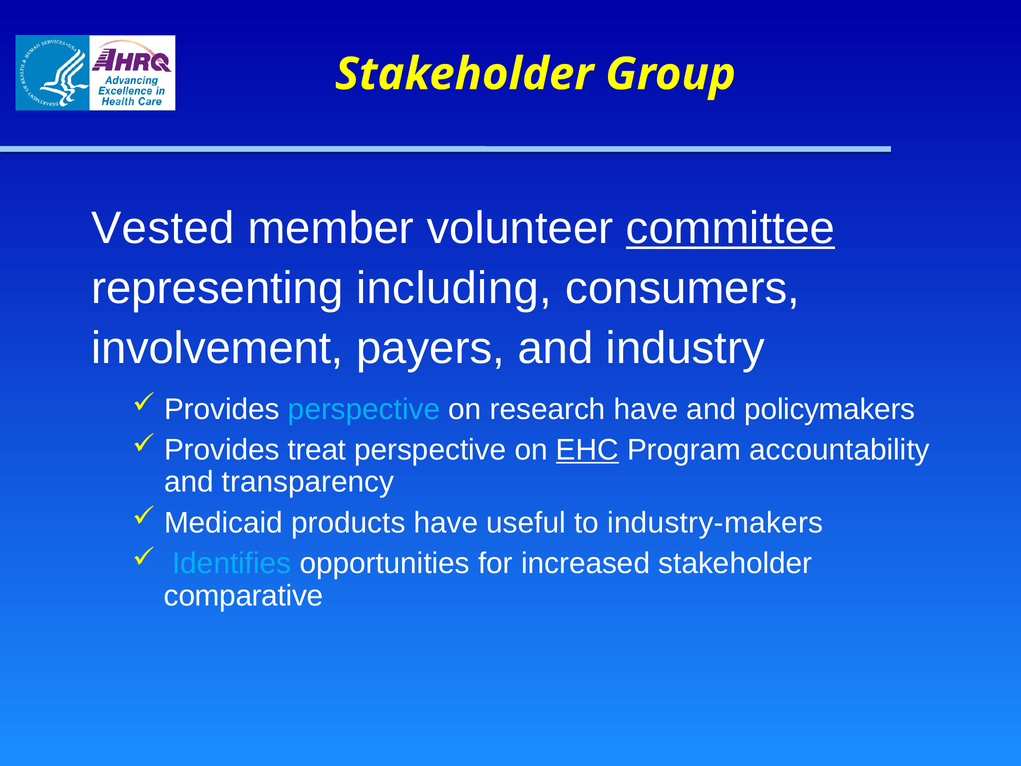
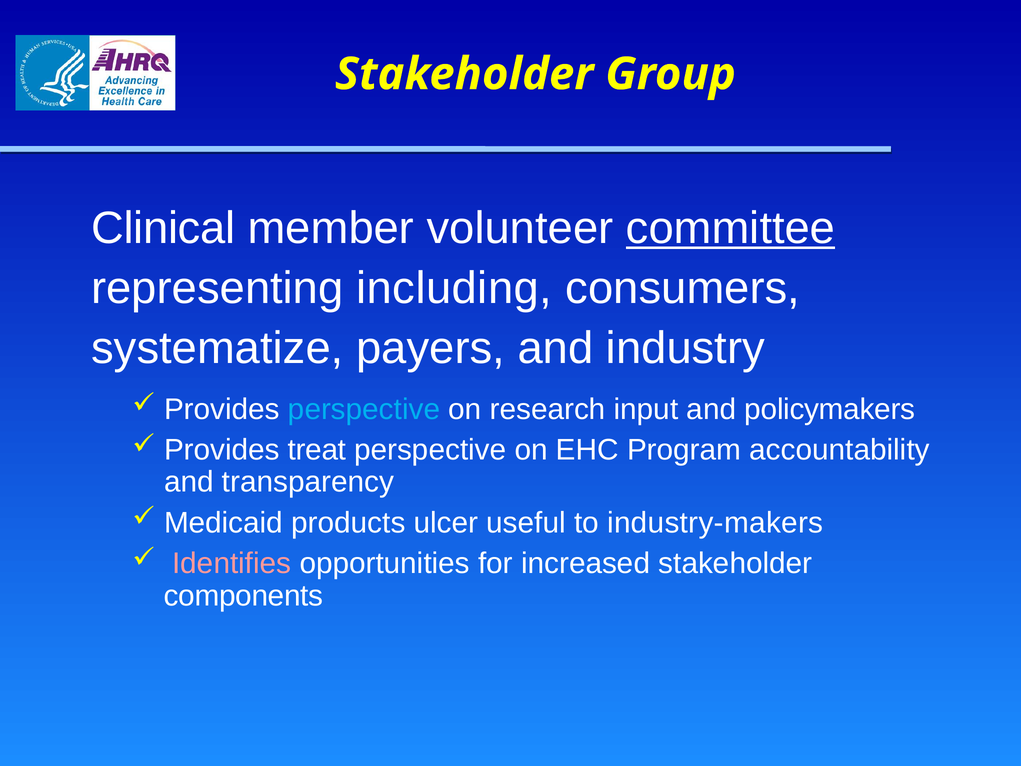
Vested: Vested -> Clinical (163, 228)
involvement: involvement -> systematize (217, 348)
research have: have -> input (646, 409)
EHC underline: present -> none (587, 450)
products have: have -> ulcer (446, 523)
Identifies colour: light blue -> pink (232, 563)
comparative: comparative -> components (244, 595)
